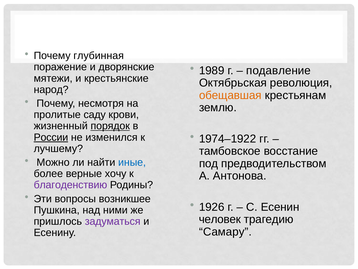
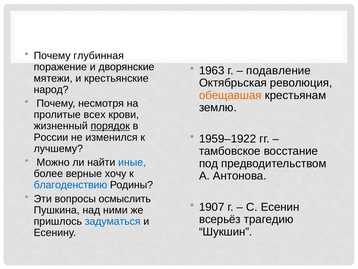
1989: 1989 -> 1963 (212, 70)
саду: саду -> всех (95, 115)
1974–1922: 1974–1922 -> 1959–1922 (228, 139)
России underline: present -> none (51, 137)
благоденствию colour: purple -> blue (70, 185)
возникшее: возникшее -> осмыслить (125, 198)
1926: 1926 -> 1907 (212, 207)
человек: человек -> всерьёз (220, 219)
задуматься colour: purple -> blue (113, 221)
Самару: Самару -> Шукшин (226, 231)
